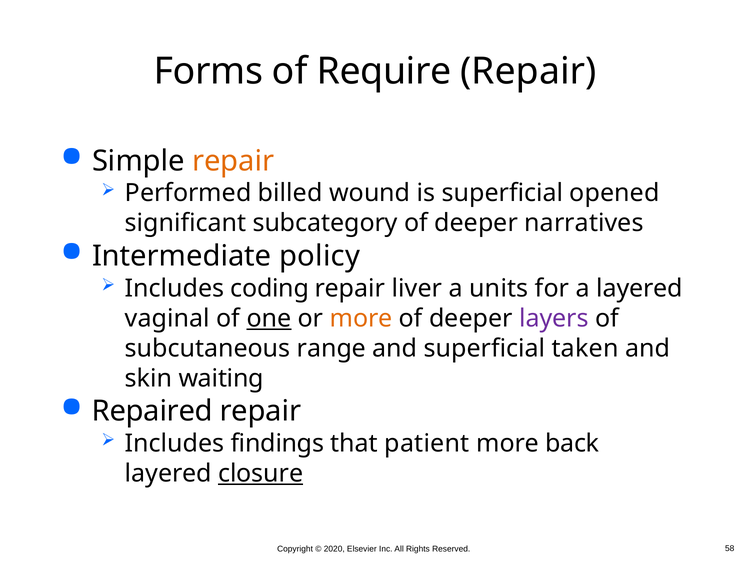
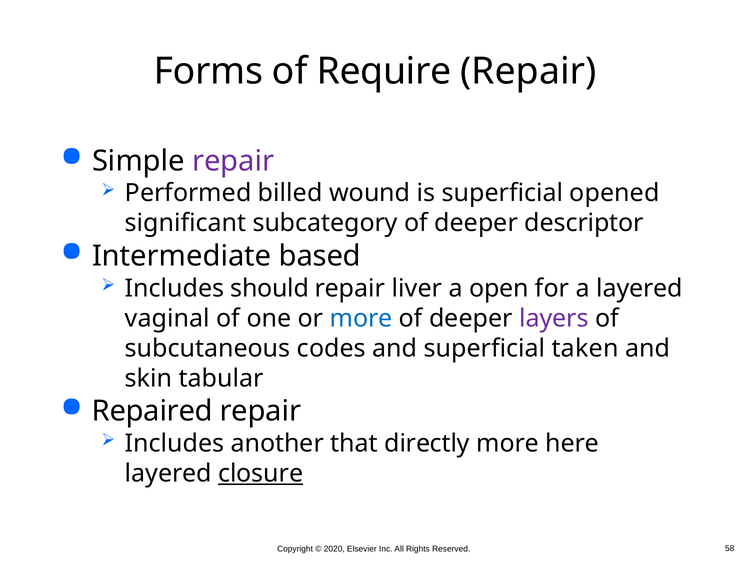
repair colour: orange -> purple (233, 161)
narratives: narratives -> descriptor (584, 223)
policy: policy -> based (320, 256)
coding: coding -> should (270, 288)
units: units -> open (499, 288)
one underline: present -> none (269, 318)
more colour: orange -> blue (361, 318)
range: range -> codes (331, 349)
waiting: waiting -> tabular (221, 379)
findings: findings -> another (277, 444)
patient: patient -> directly (427, 444)
back: back -> here (572, 444)
